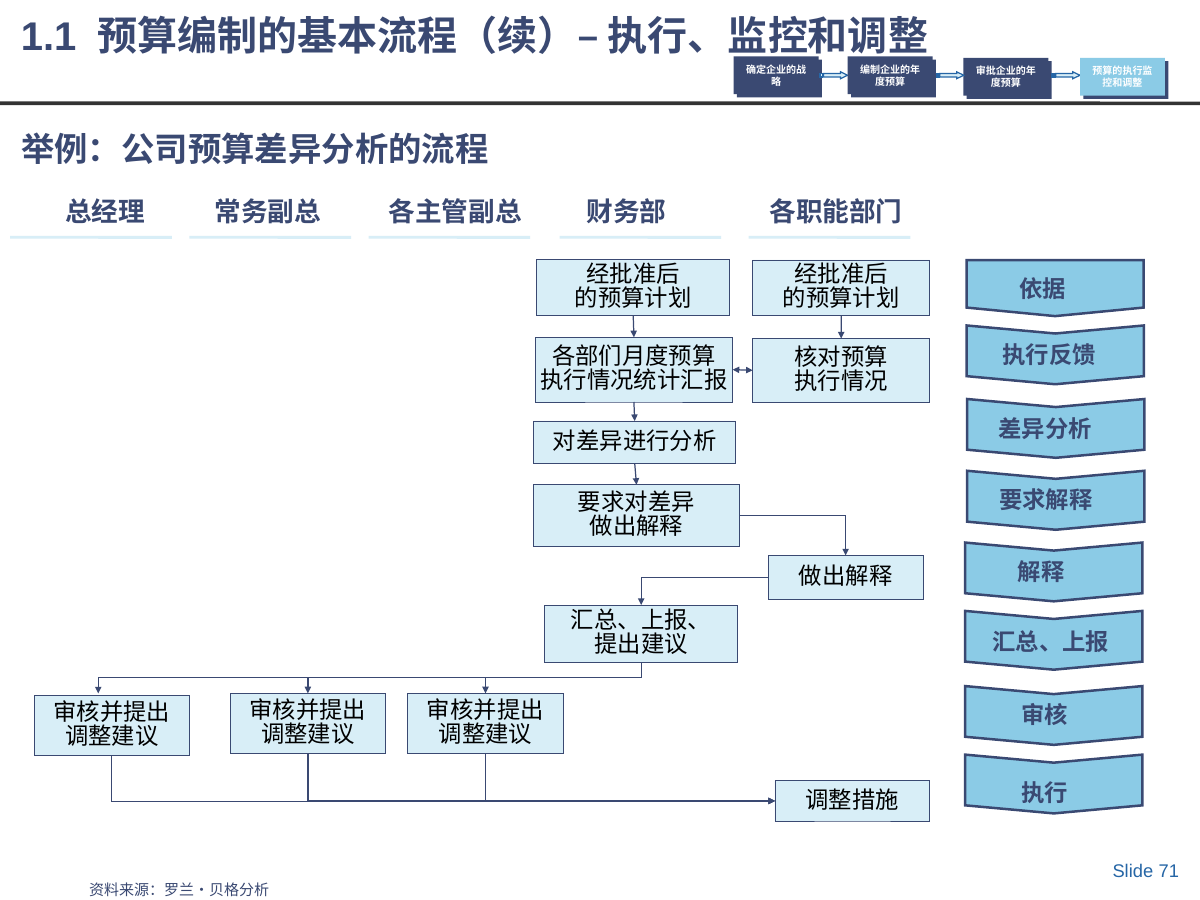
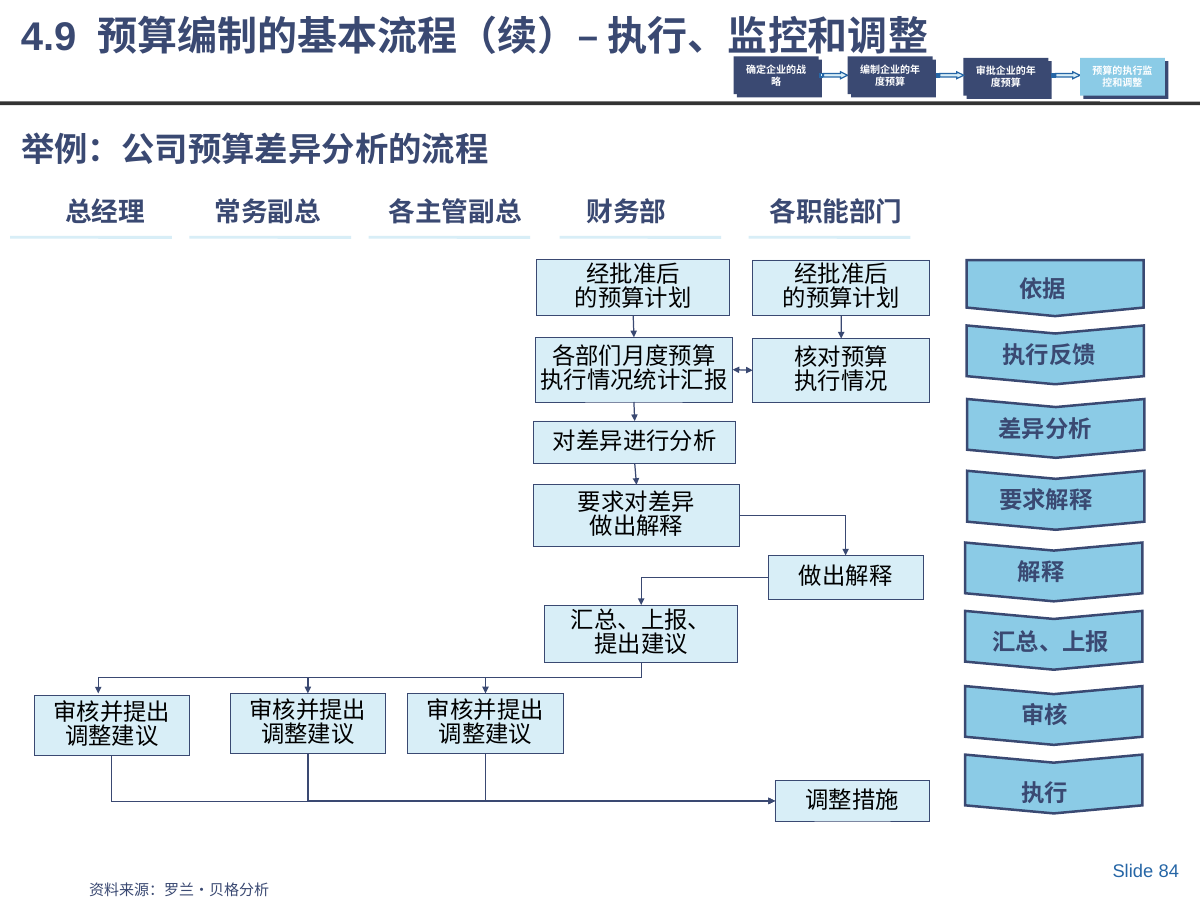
1.1: 1.1 -> 4.9 (49, 37)
71: 71 -> 84 (1169, 871)
